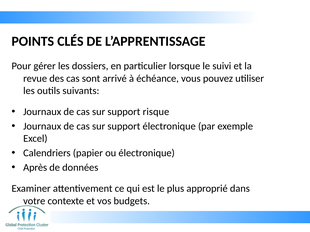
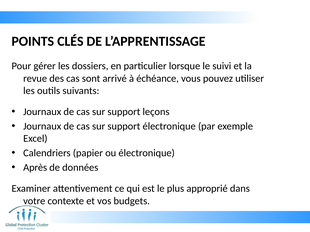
risque: risque -> leçons (156, 112)
